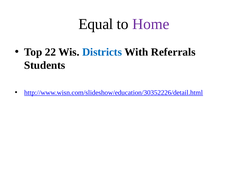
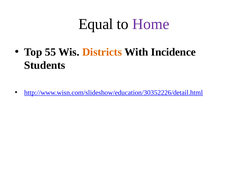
22: 22 -> 55 (50, 52)
Districts colour: blue -> orange (102, 52)
Referrals: Referrals -> Incidence (173, 52)
